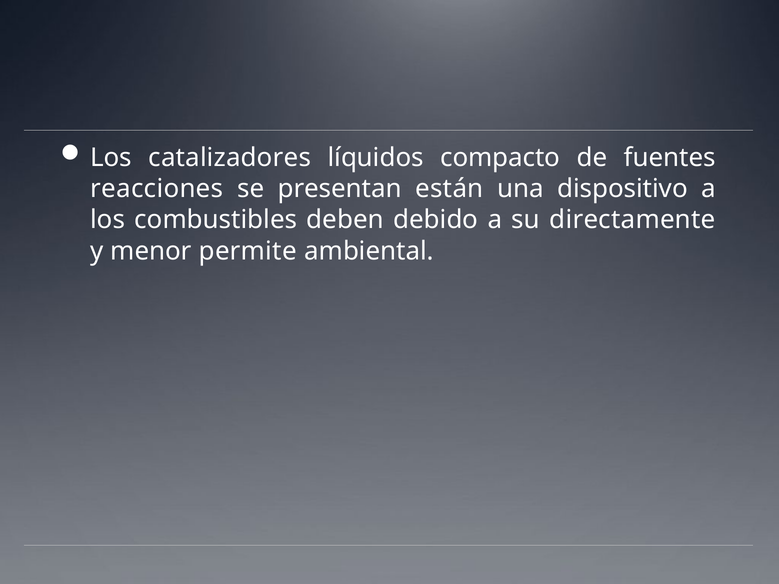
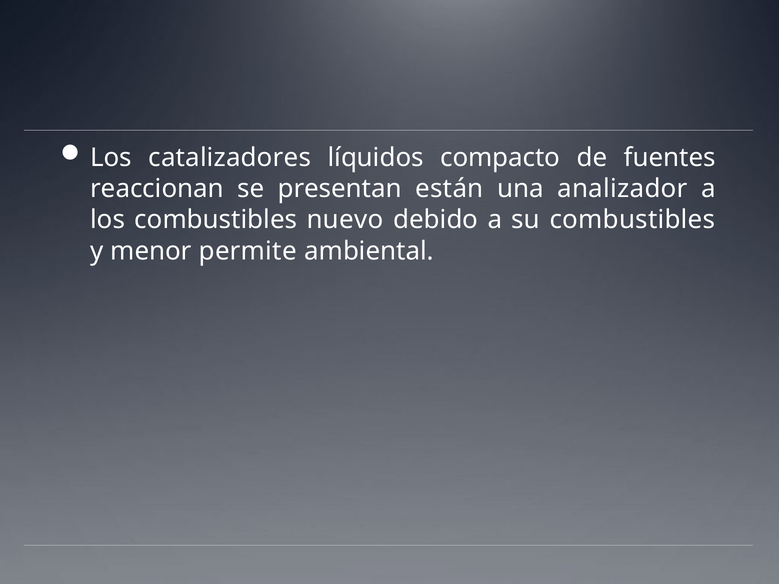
reacciones: reacciones -> reaccionan (157, 189)
dispositivo: dispositivo -> analizador (622, 189)
deben: deben -> nuevo (345, 220)
su directamente: directamente -> combustibles (632, 220)
